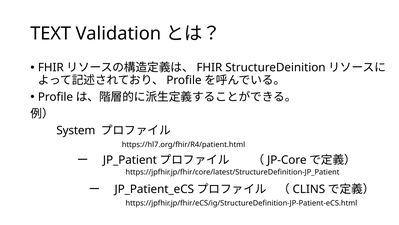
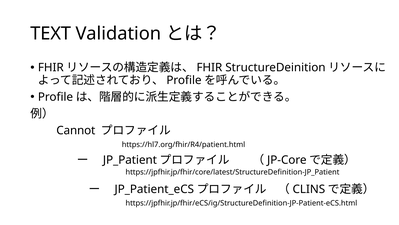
System: System -> Cannot (76, 130)
